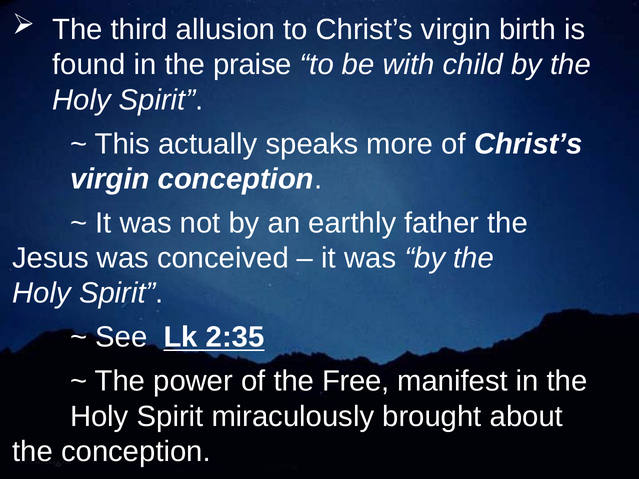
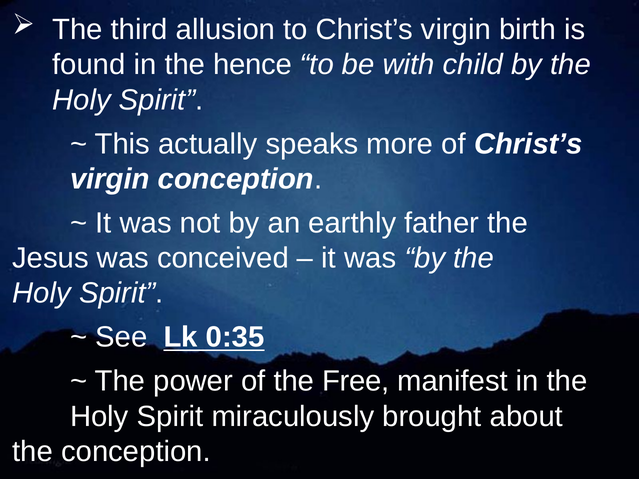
praise: praise -> hence (253, 65)
2:35: 2:35 -> 0:35 (235, 337)
